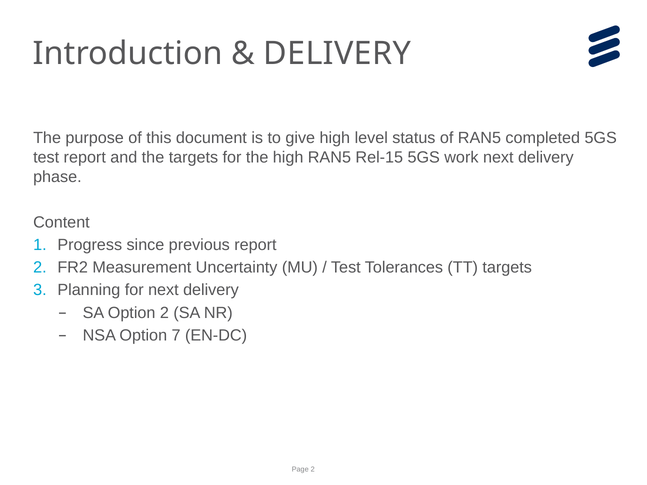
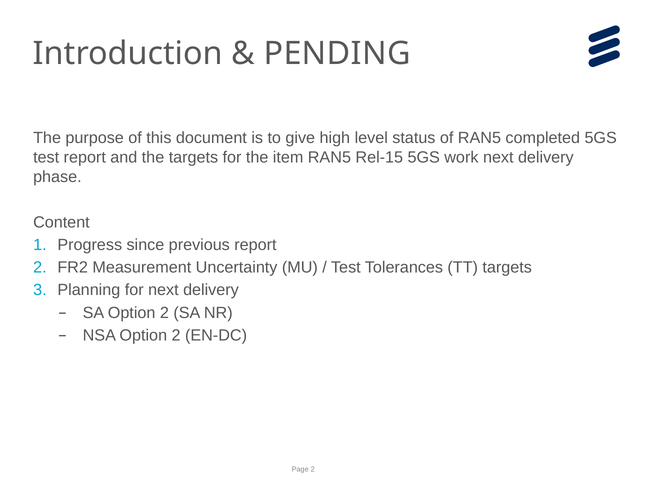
DELIVERY: DELIVERY -> PENDING (337, 53)
the high: high -> item (288, 158)
NSA Option 7: 7 -> 2 (176, 336)
